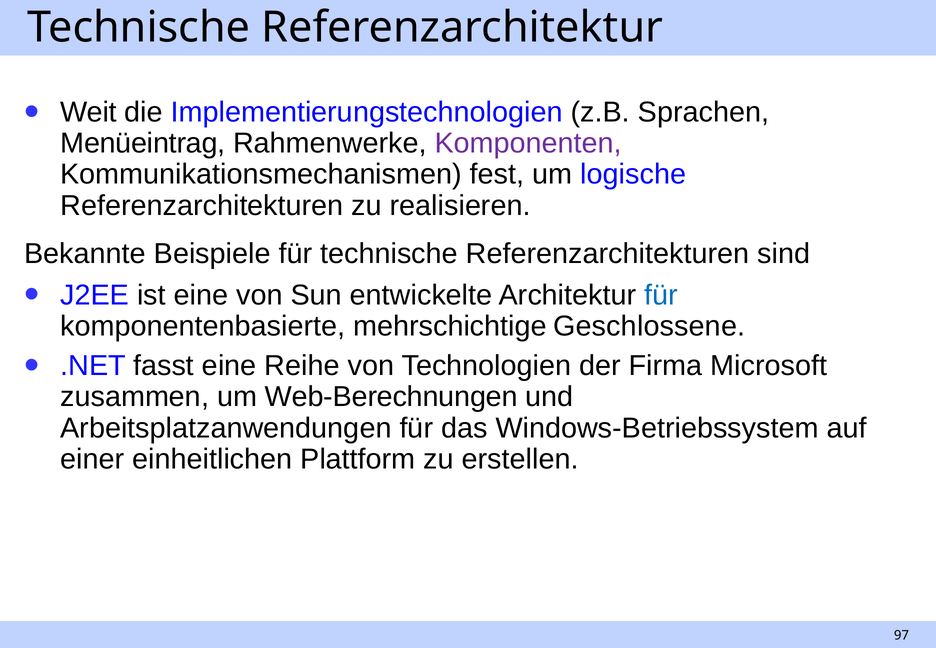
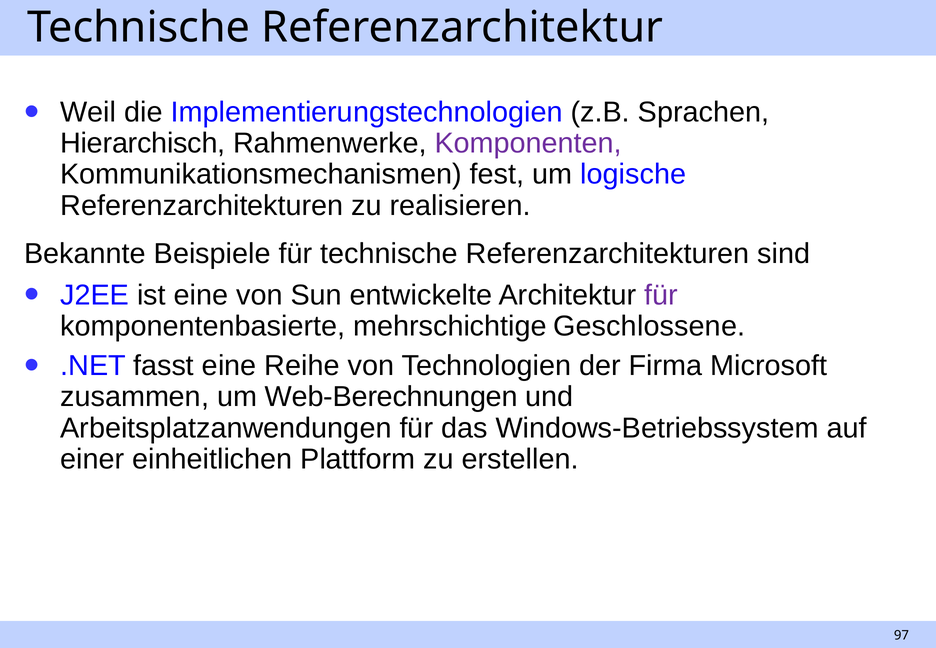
Weit: Weit -> Weil (88, 112)
Menüeintrag: Menüeintrag -> Hierarchisch (143, 143)
für colour: blue -> purple (661, 295)
